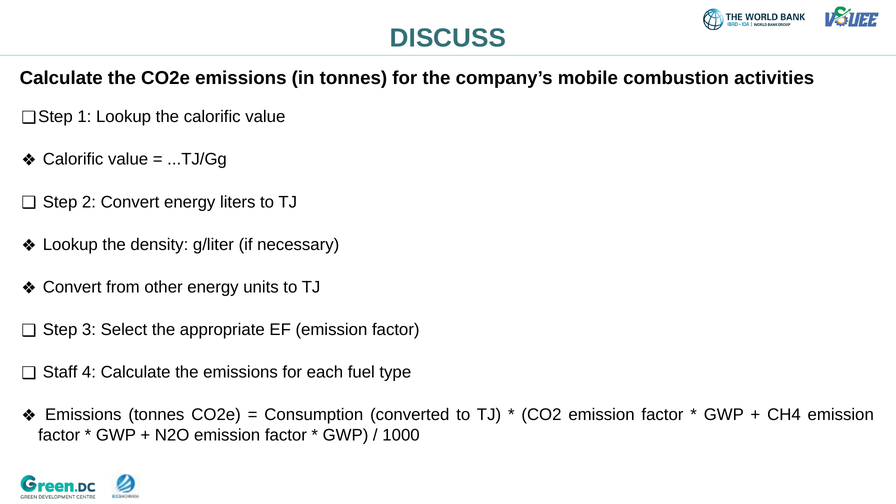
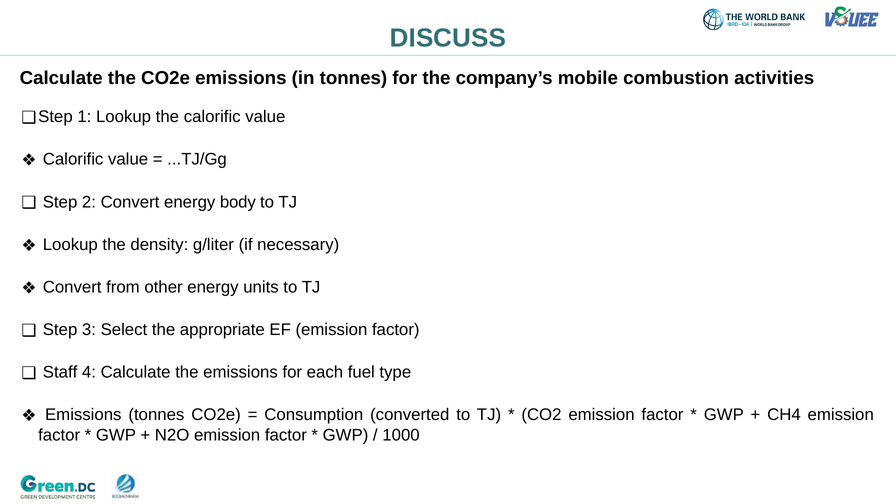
liters: liters -> body (238, 202)
